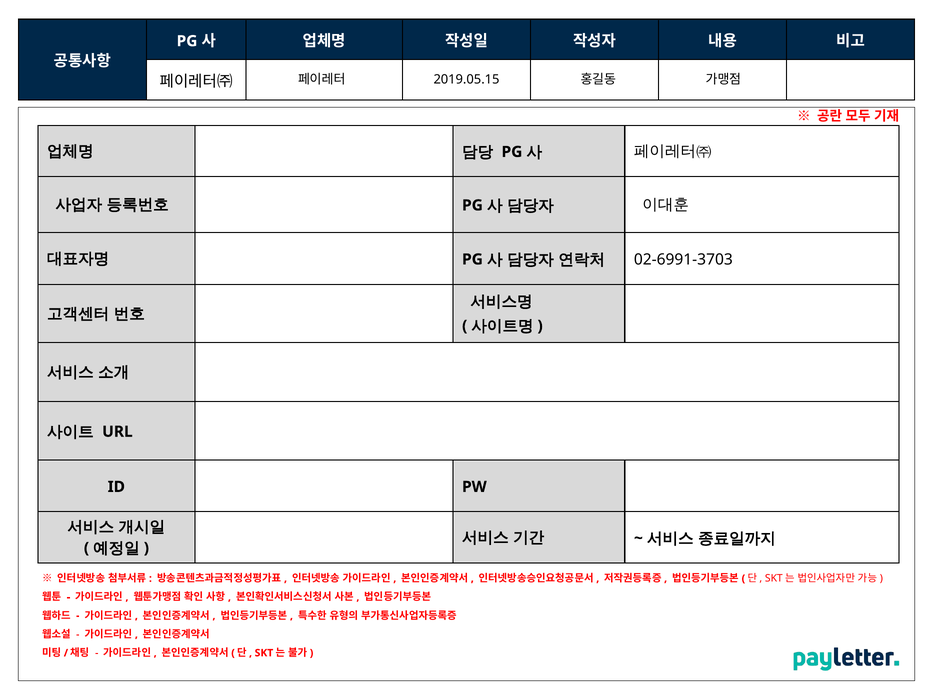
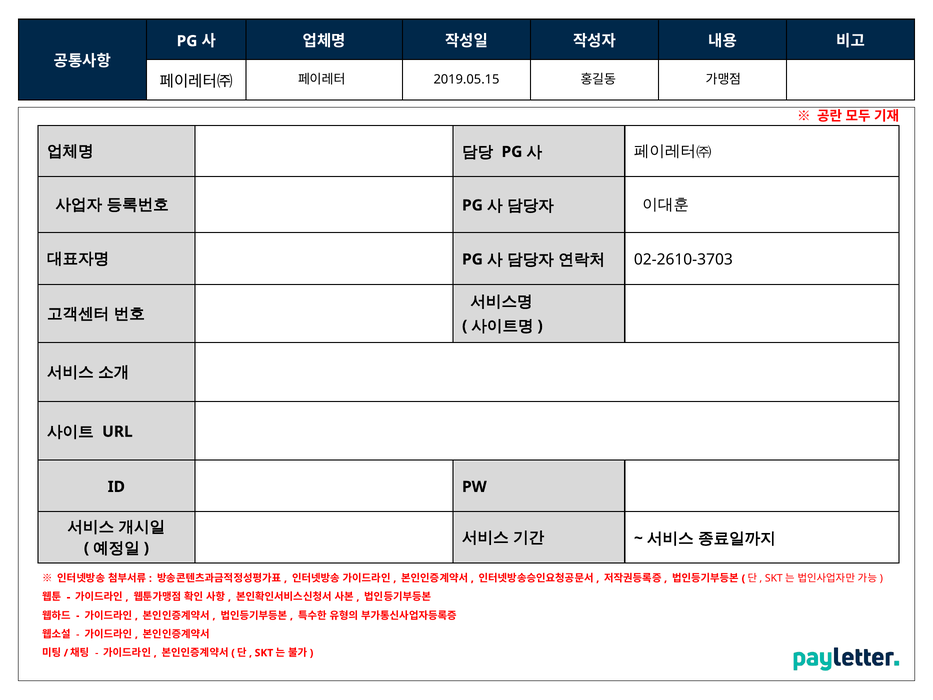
02-6991-3703: 02-6991-3703 -> 02-2610-3703 (683, 259)
